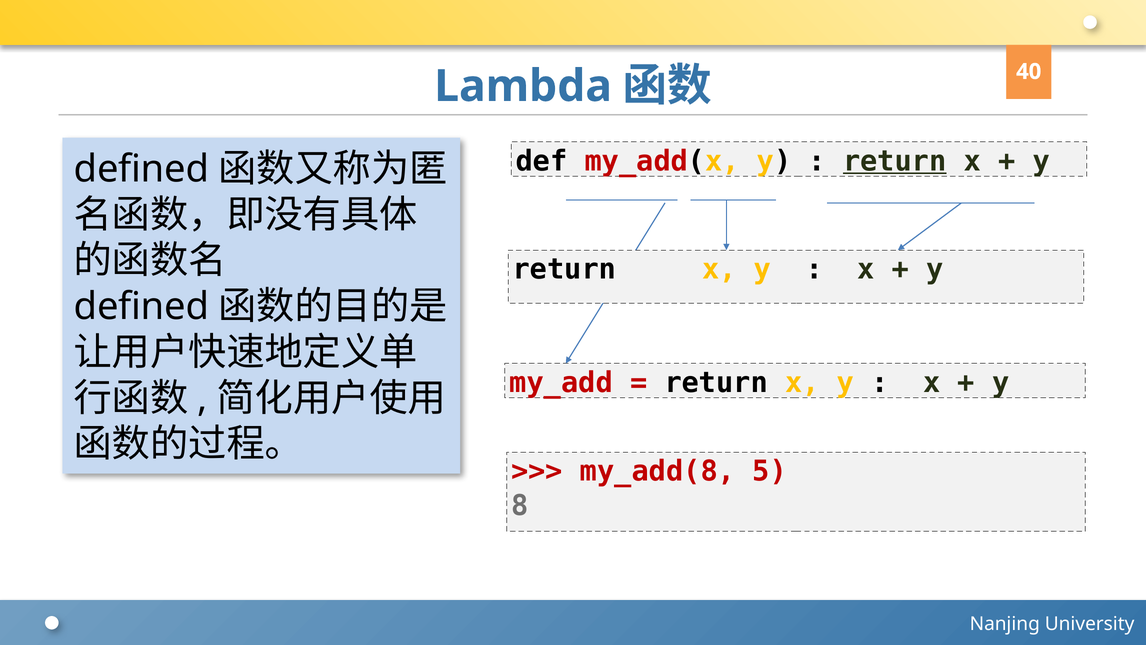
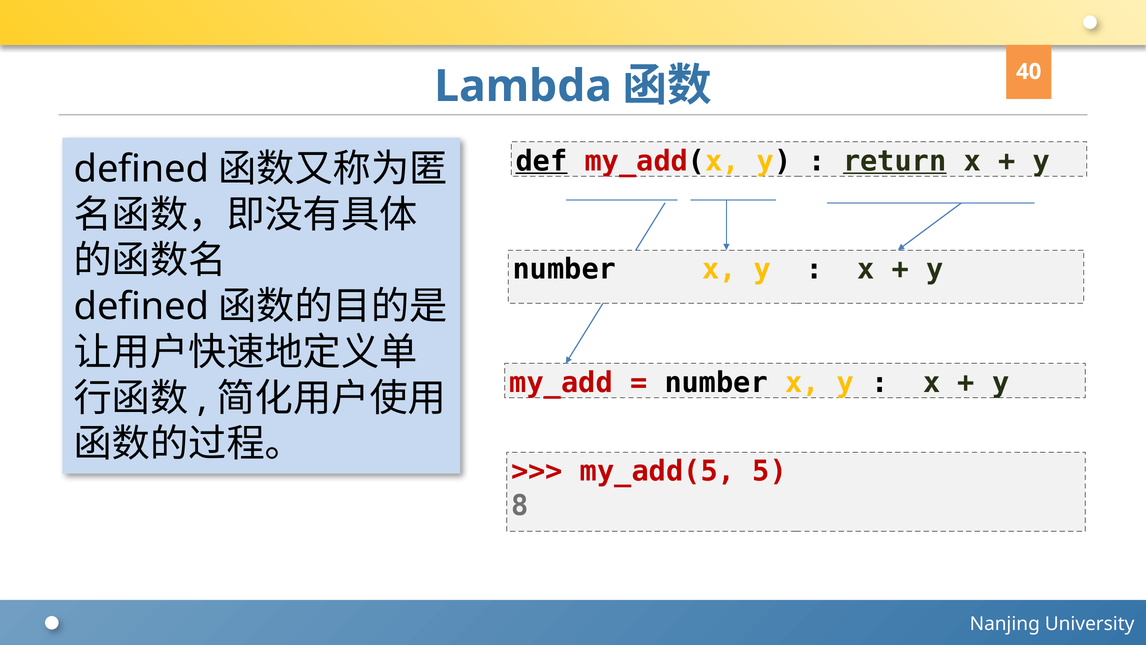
def underline: none -> present (542, 161)
return: return -> number (564, 269)
return: return -> number (716, 382)
my_add(8: my_add(8 -> my_add(5 (658, 471)
